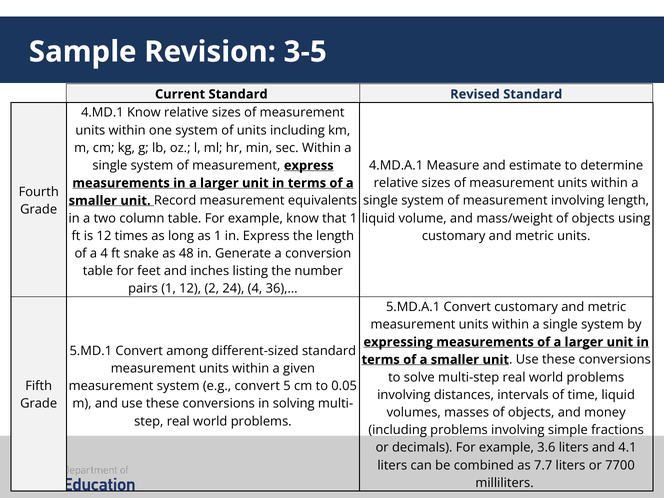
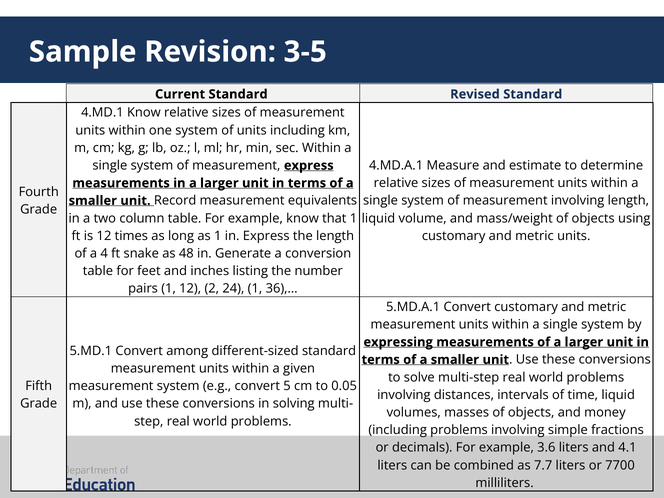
24 4: 4 -> 1 (255, 289)
